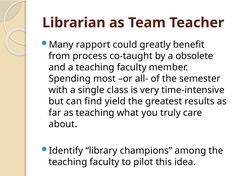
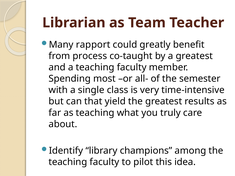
a obsolete: obsolete -> greatest (194, 56)
find: find -> that (93, 102)
